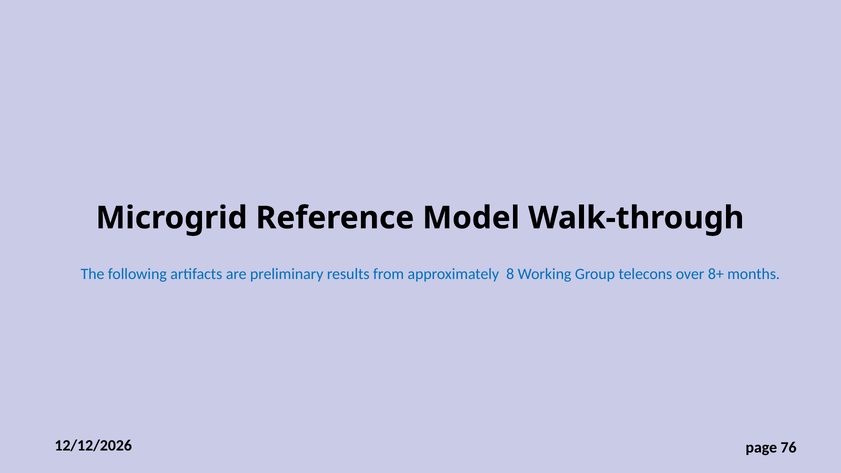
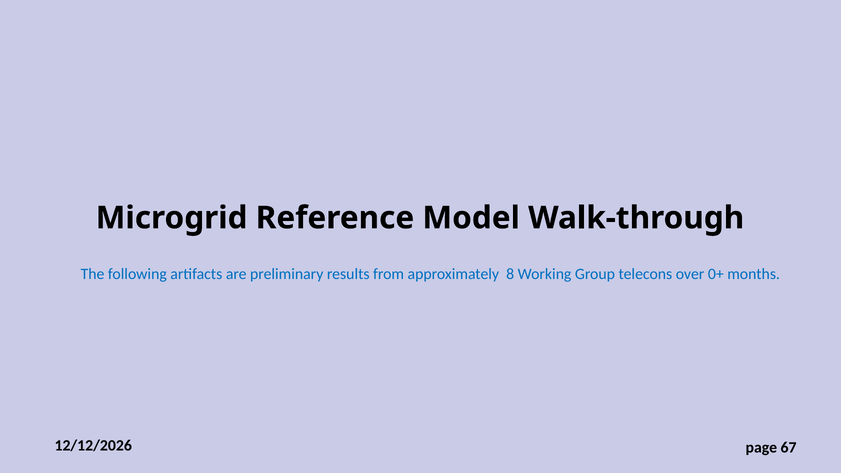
8+: 8+ -> 0+ (716, 274)
76: 76 -> 67 (789, 447)
